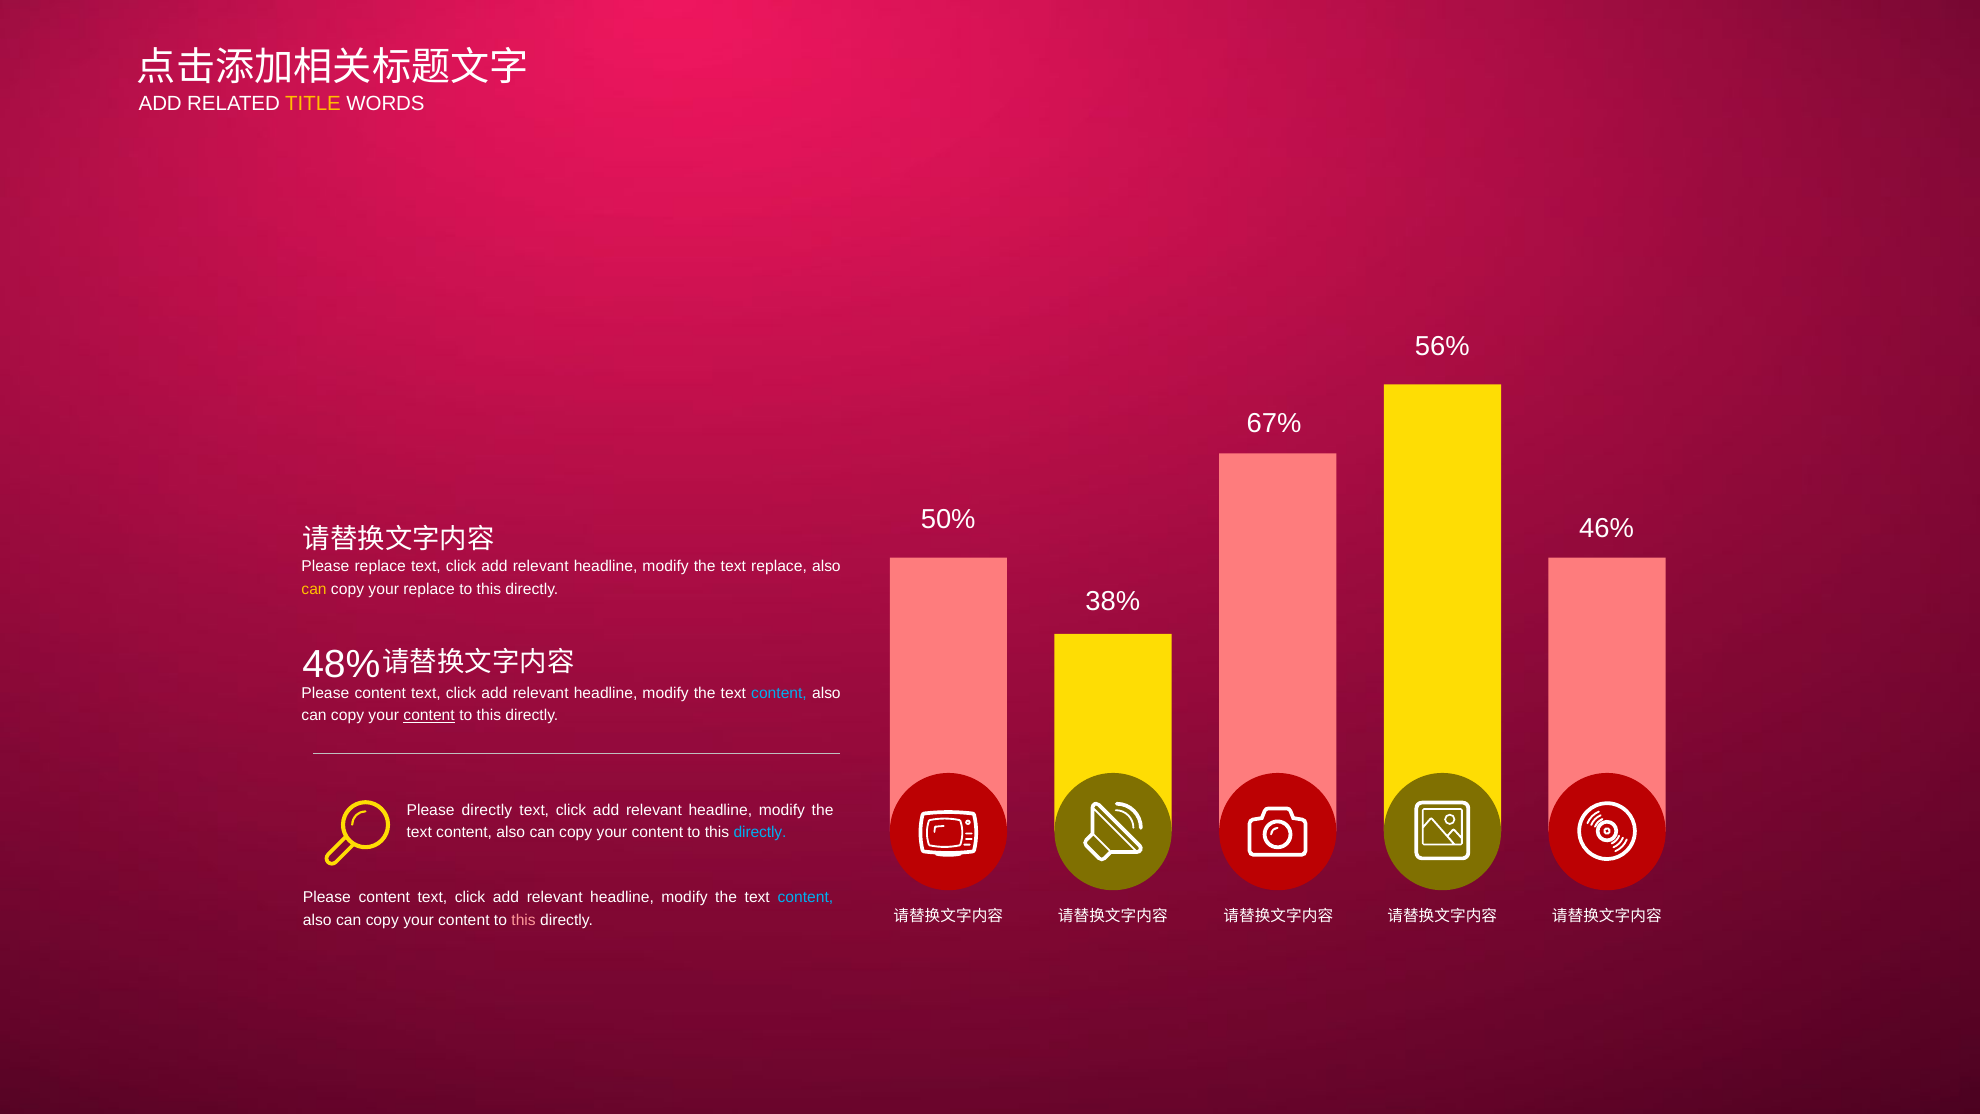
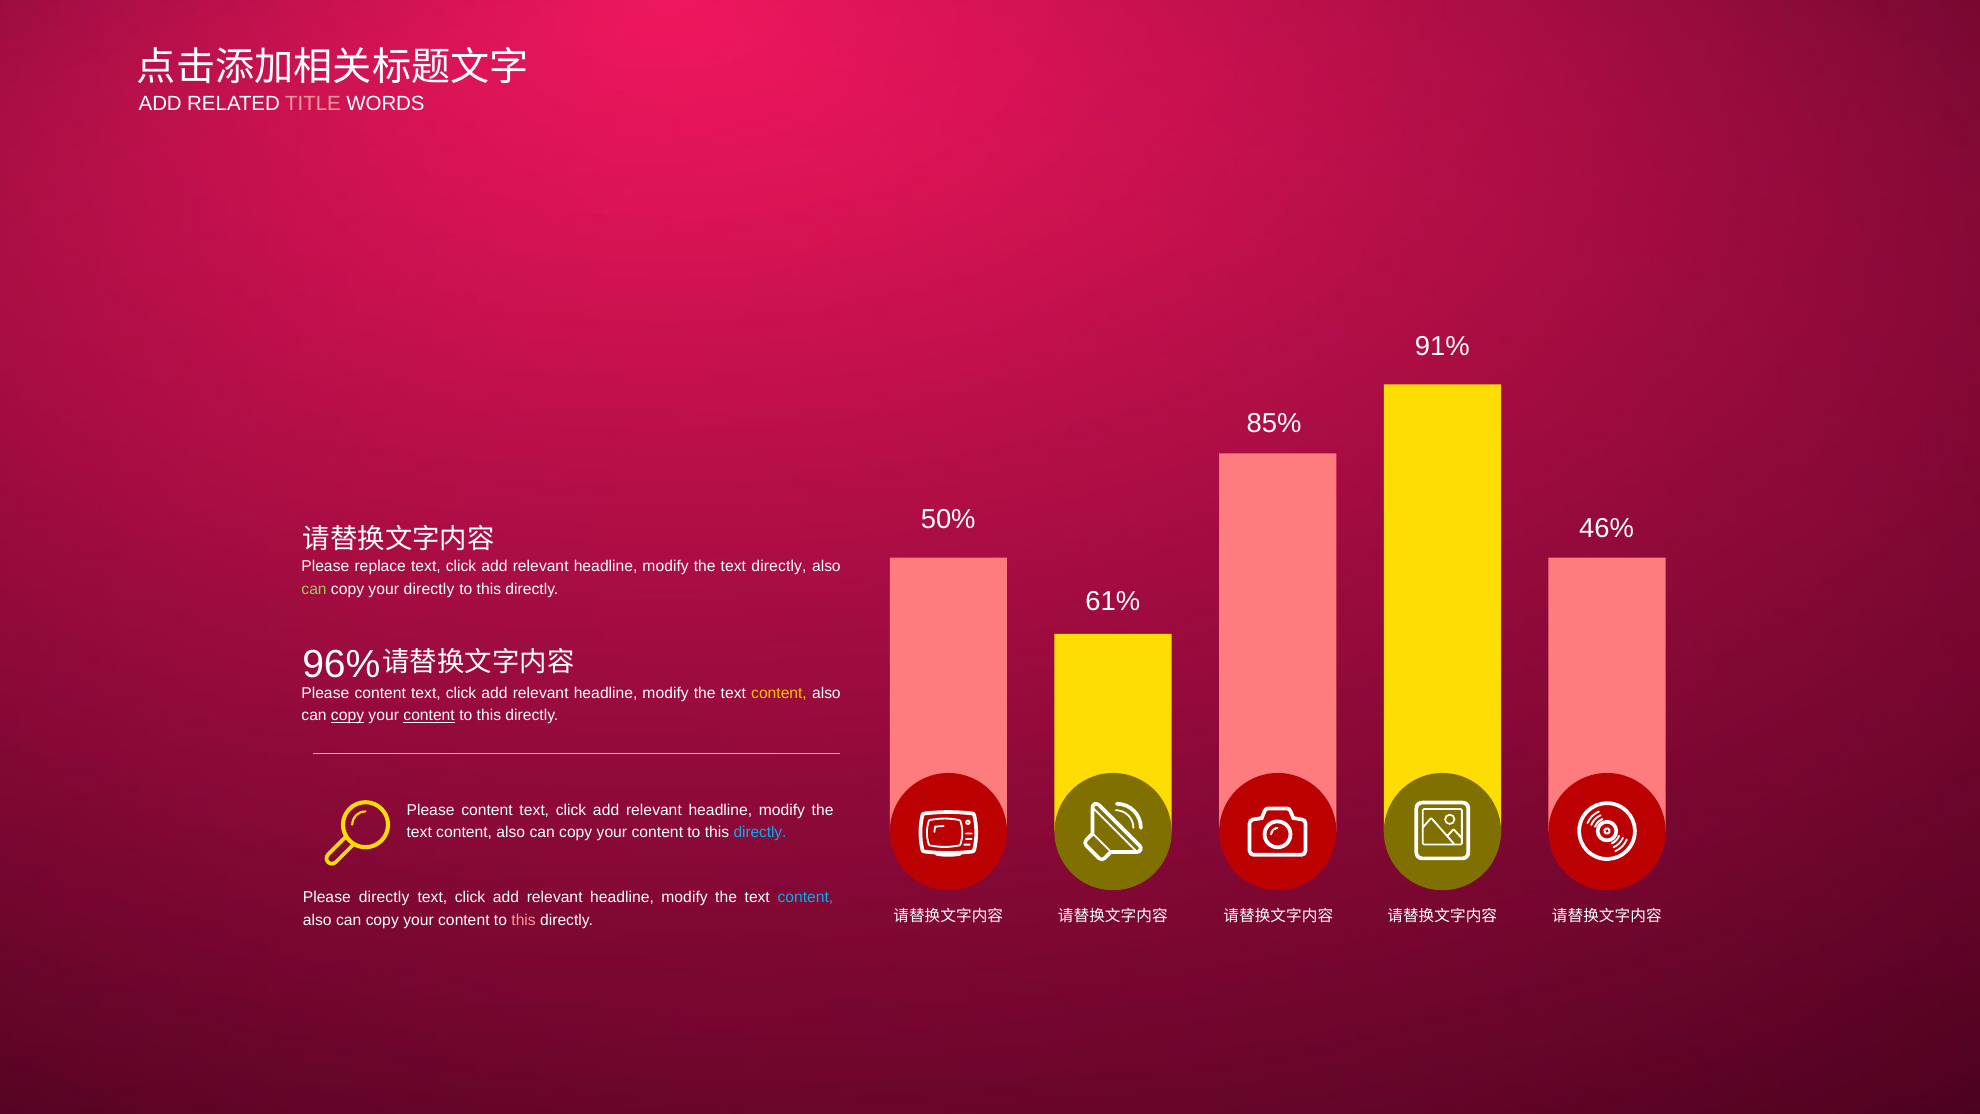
TITLE colour: yellow -> pink (313, 104)
56%: 56% -> 91% (1442, 346)
67%: 67% -> 85% (1274, 423)
text replace: replace -> directly (779, 567)
can colour: yellow -> light green (314, 589)
your replace: replace -> directly (429, 589)
38%: 38% -> 61% (1113, 602)
48%: 48% -> 96% (341, 664)
content colour: light blue -> yellow (779, 693)
copy underline: none -> present (348, 716)
directly: directly -> content (487, 810)
content: content -> directly (384, 898)
